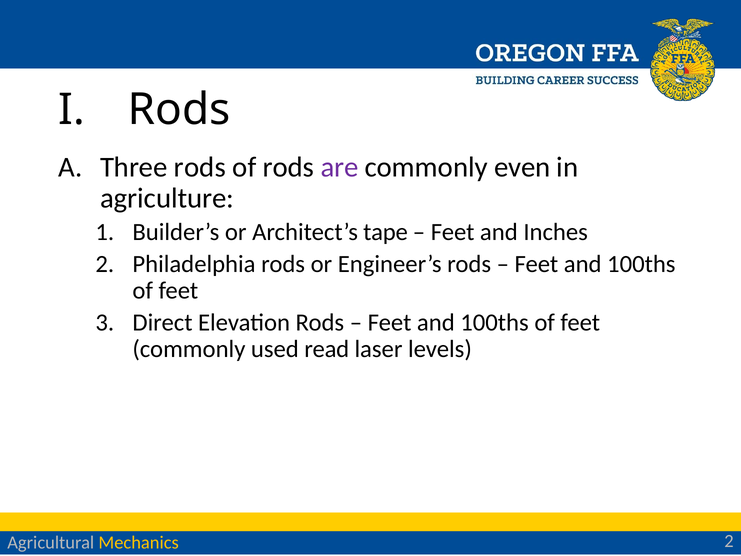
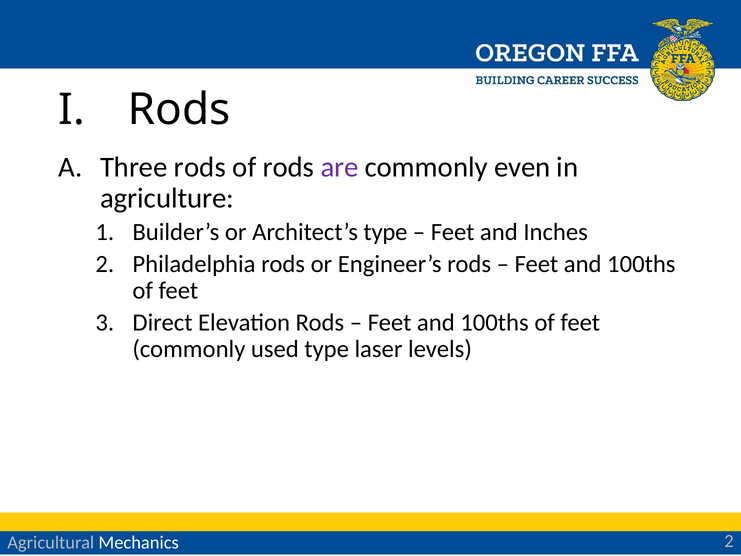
Architect’s tape: tape -> type (386, 232)
used read: read -> type (327, 349)
Mechanics colour: yellow -> white (139, 542)
